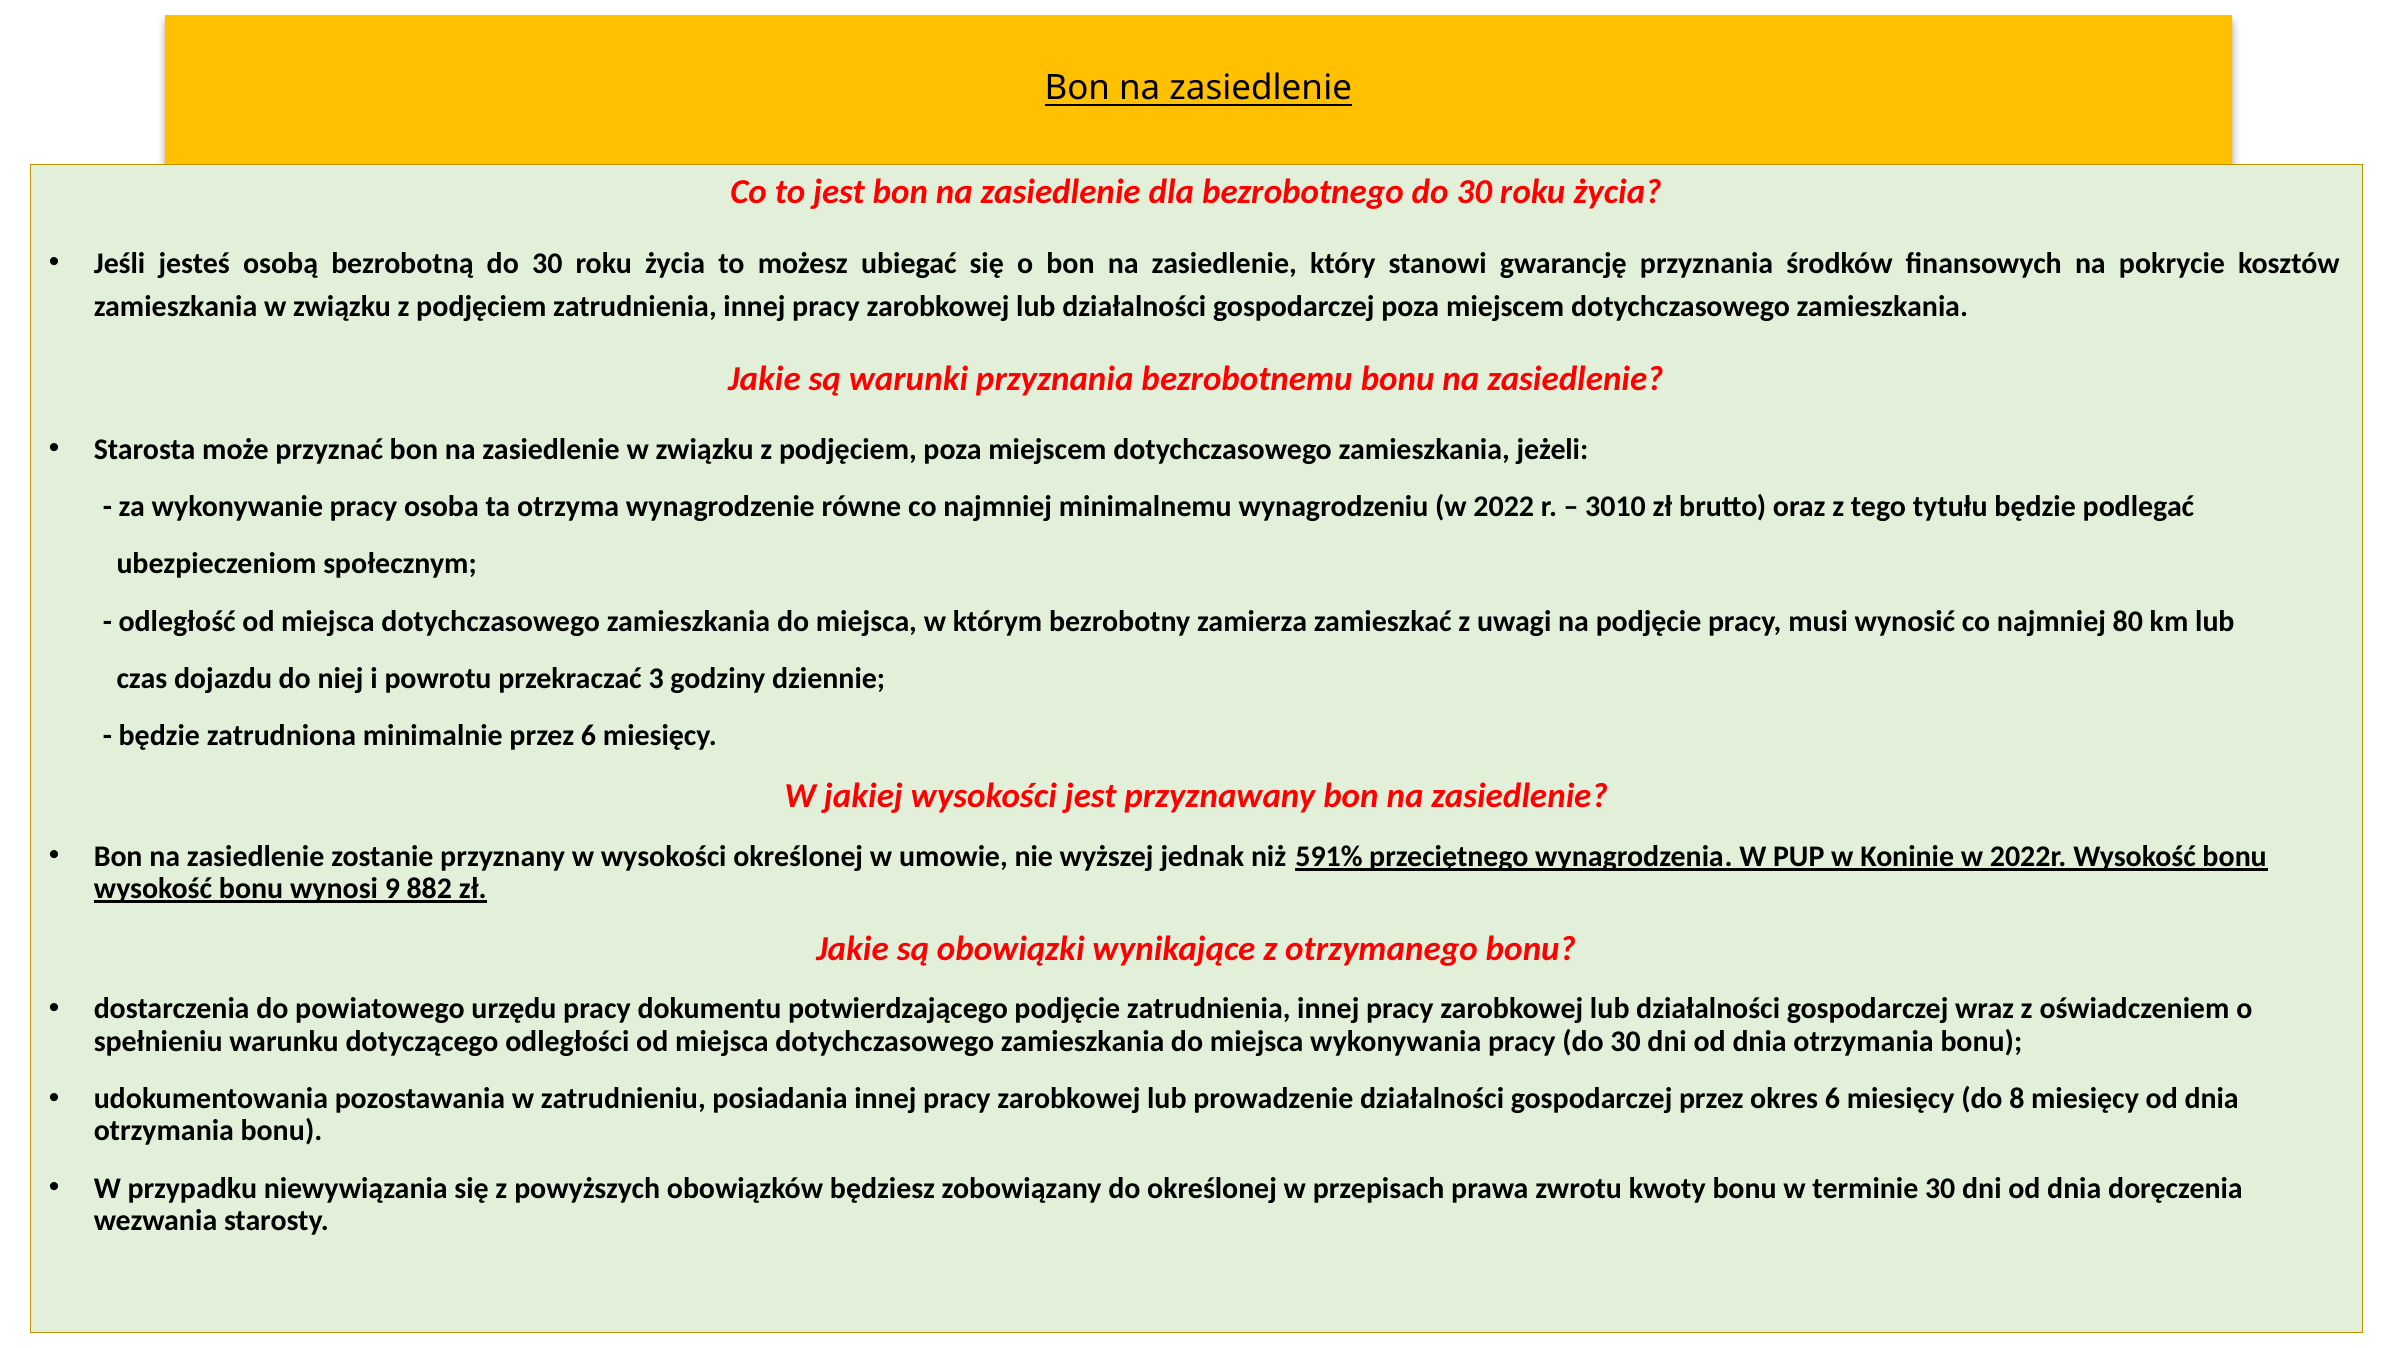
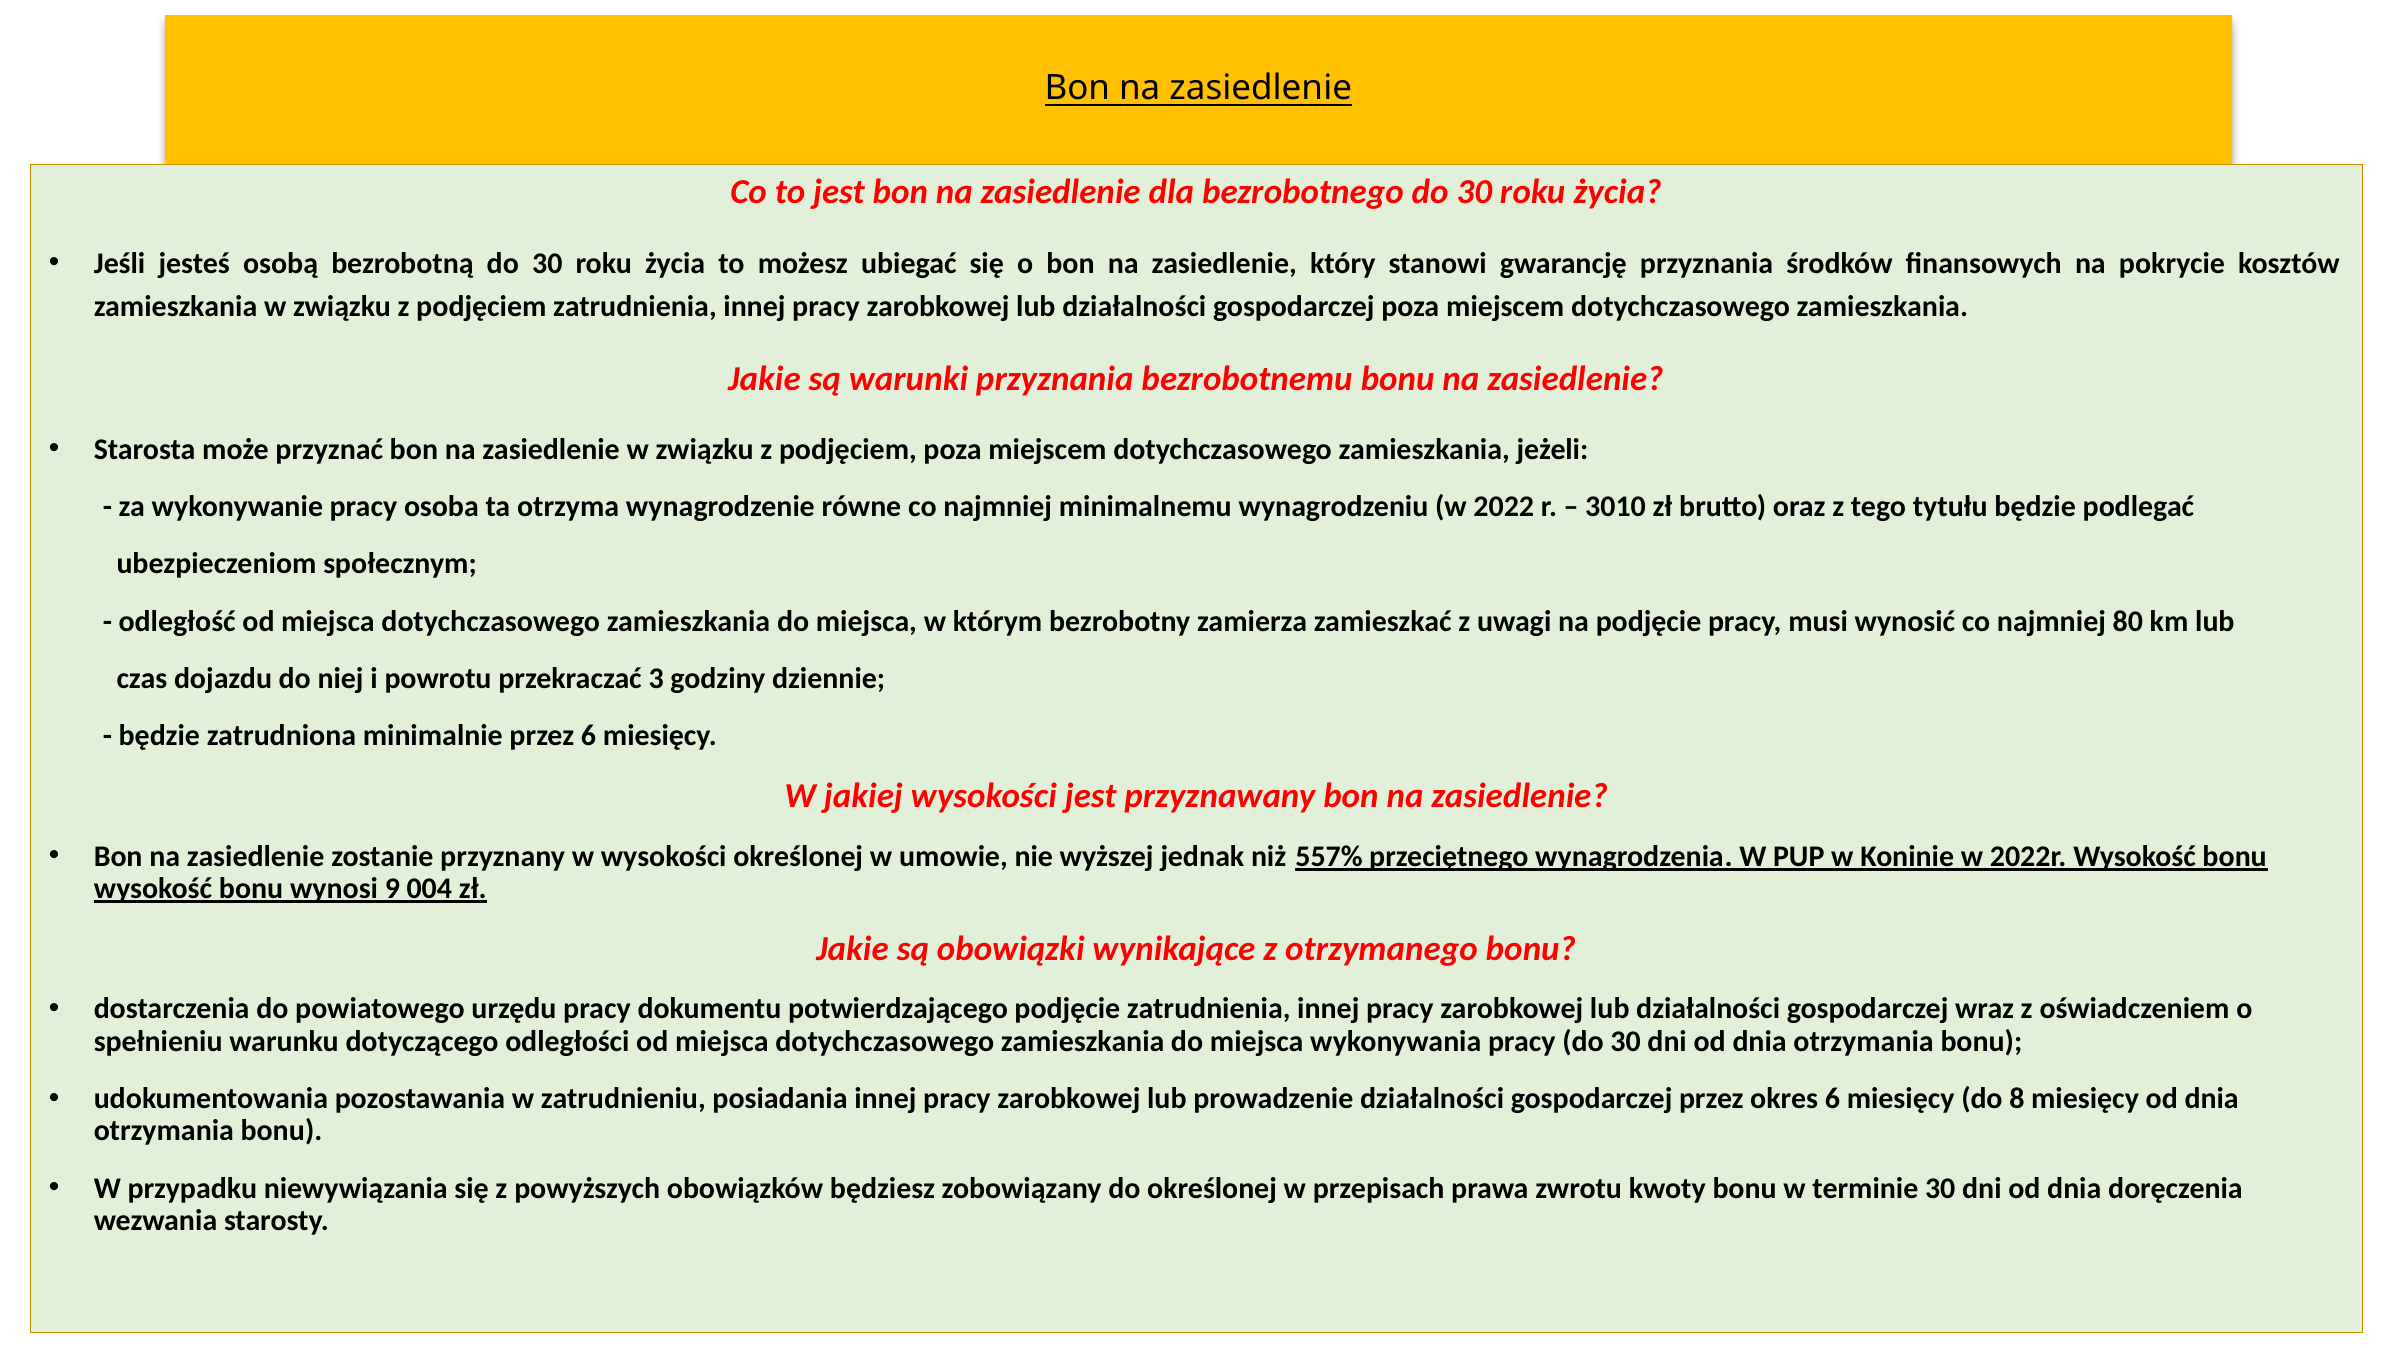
591%: 591% -> 557% (1329, 857)
882: 882 -> 004 (429, 889)
